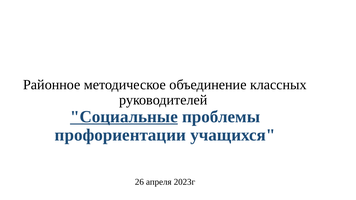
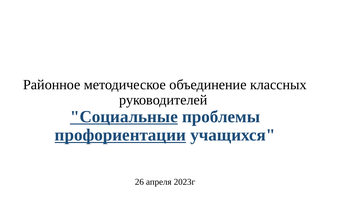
профориентации underline: none -> present (120, 135)
